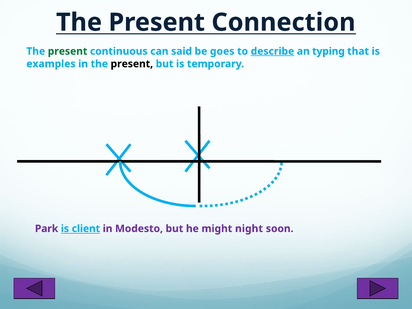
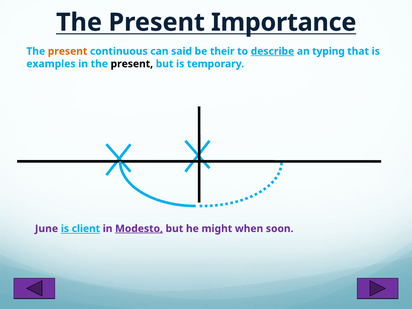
Connection: Connection -> Importance (284, 22)
present colour: green -> orange (68, 51)
goes: goes -> their (222, 51)
Park: Park -> June (47, 229)
Modesto underline: none -> present (139, 229)
night: night -> when (249, 229)
